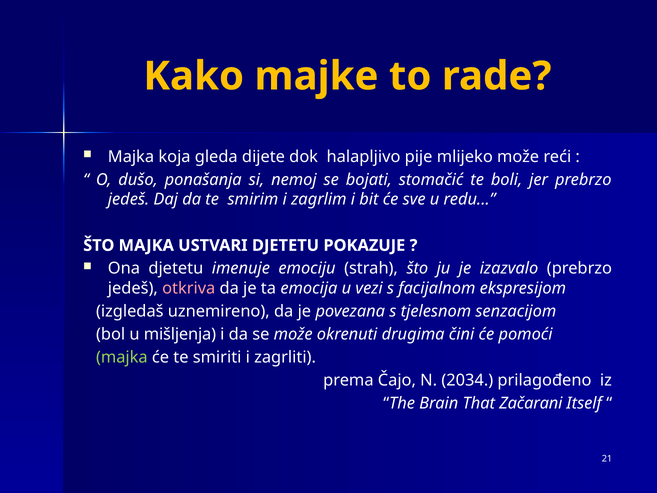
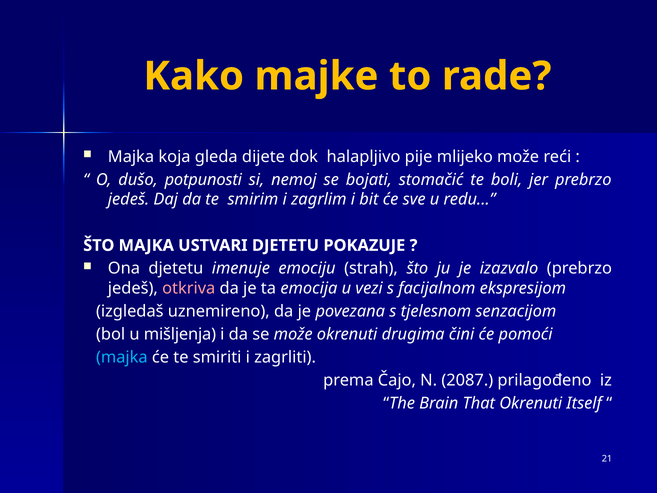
ponašanja: ponašanja -> potpunosti (203, 180)
majka colour: light green -> light blue (122, 357)
2034: 2034 -> 2087 (467, 380)
That Začarani: Začarani -> Okrenuti (531, 403)
